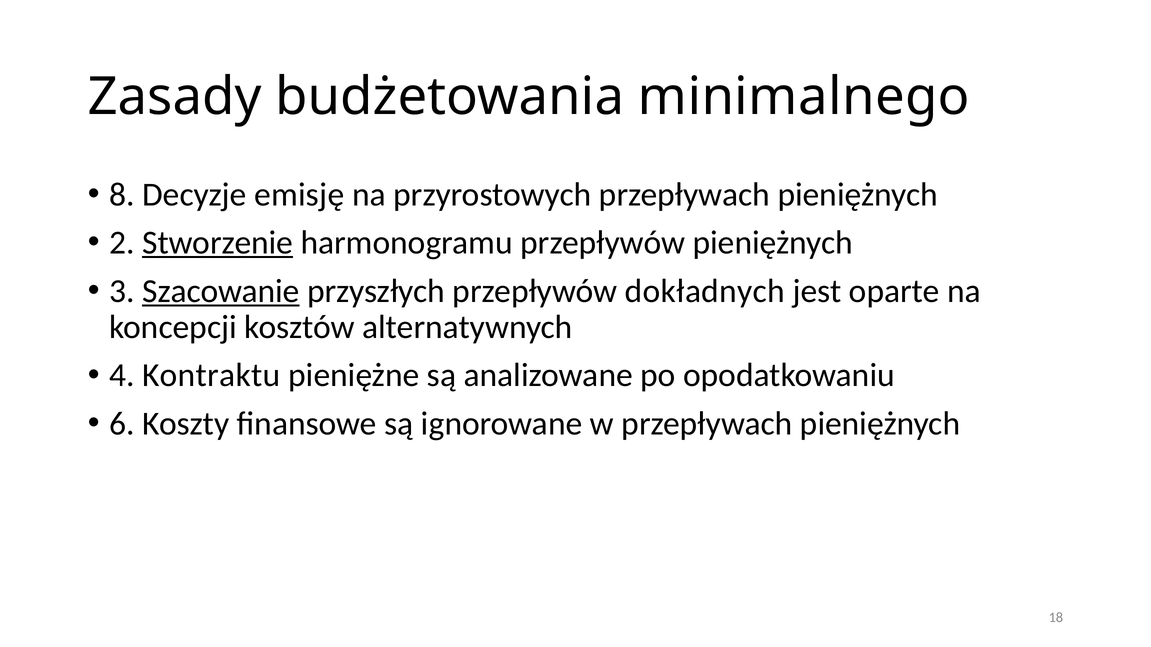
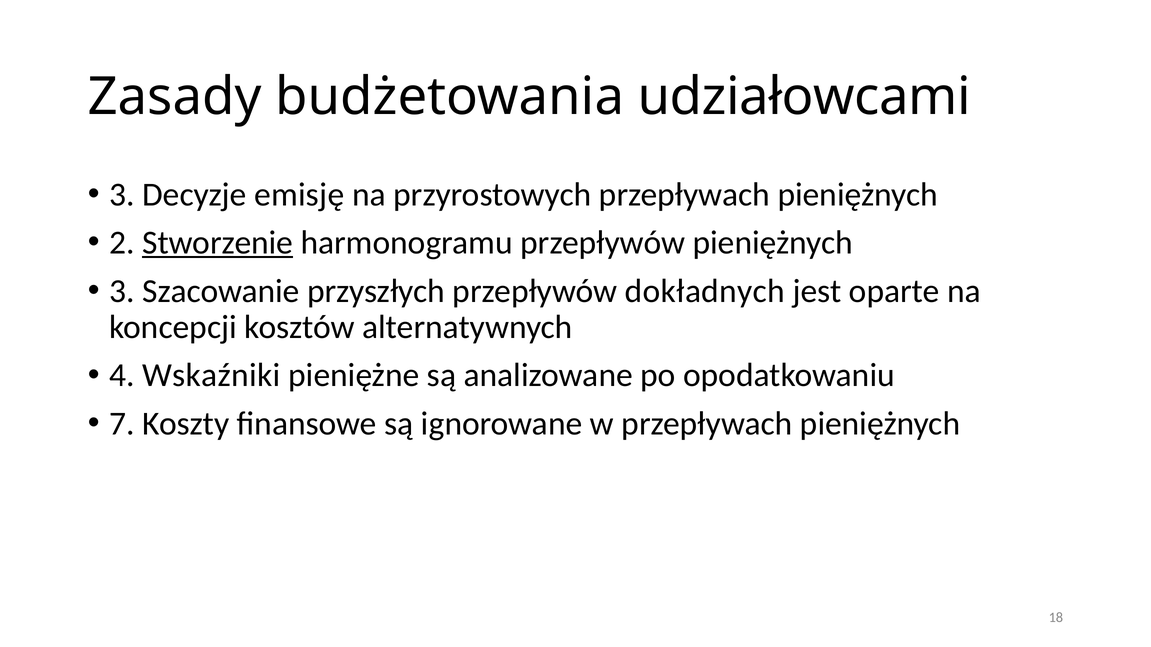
minimalnego: minimalnego -> udziałowcami (804, 97)
8: 8 -> 3 (122, 195)
Szacowanie underline: present -> none (221, 291)
Kontraktu: Kontraktu -> Wskaźniki (211, 376)
6: 6 -> 7 (122, 424)
